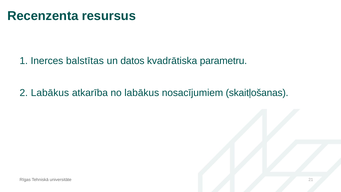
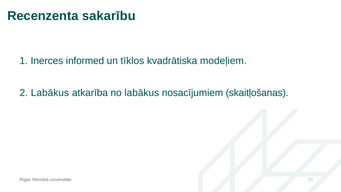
resursus: resursus -> sakarību (109, 16)
balstītas: balstītas -> informed (85, 61)
datos: datos -> tīklos (132, 61)
parametru: parametru -> modeļiem (223, 61)
